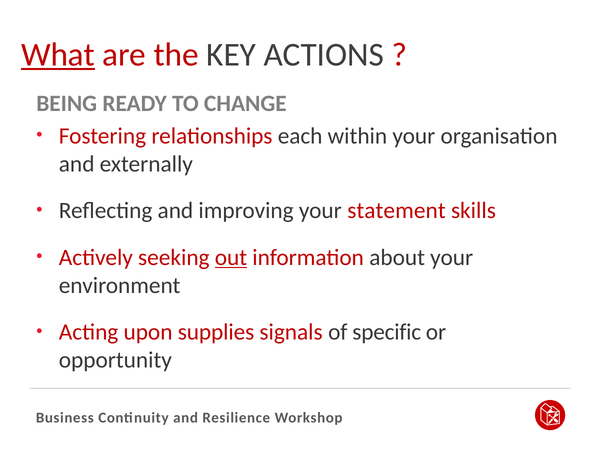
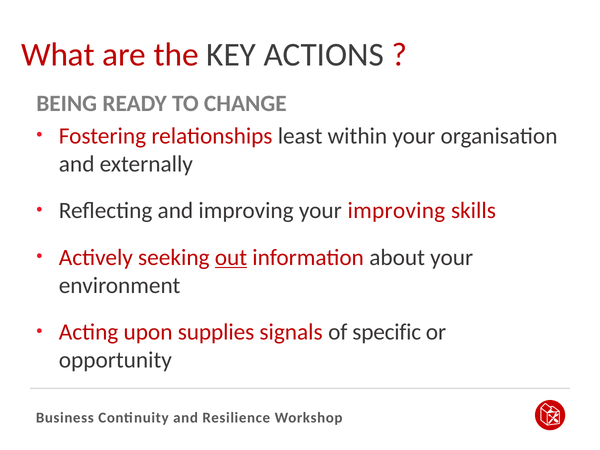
What underline: present -> none (58, 55)
each: each -> least (300, 136)
your statement: statement -> improving (396, 211)
